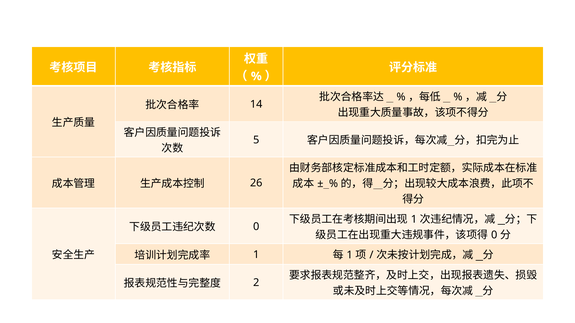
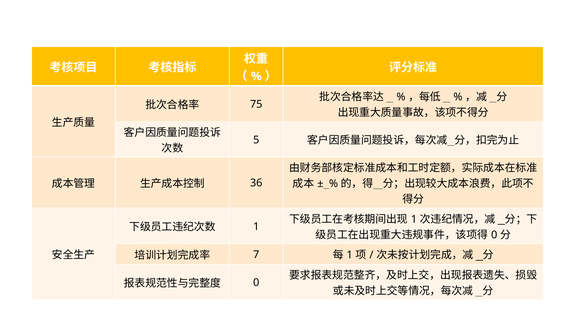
14: 14 -> 75 (256, 104)
26: 26 -> 36 (256, 183)
0: 0 -> 1 (256, 227)
1: 1 -> 7 (256, 255)
2: 2 -> 0 (256, 283)
